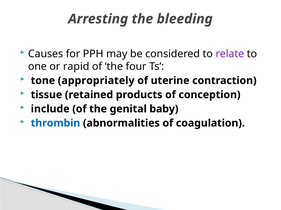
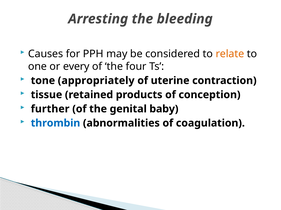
relate colour: purple -> orange (230, 54)
rapid: rapid -> every (76, 67)
include: include -> further (50, 109)
